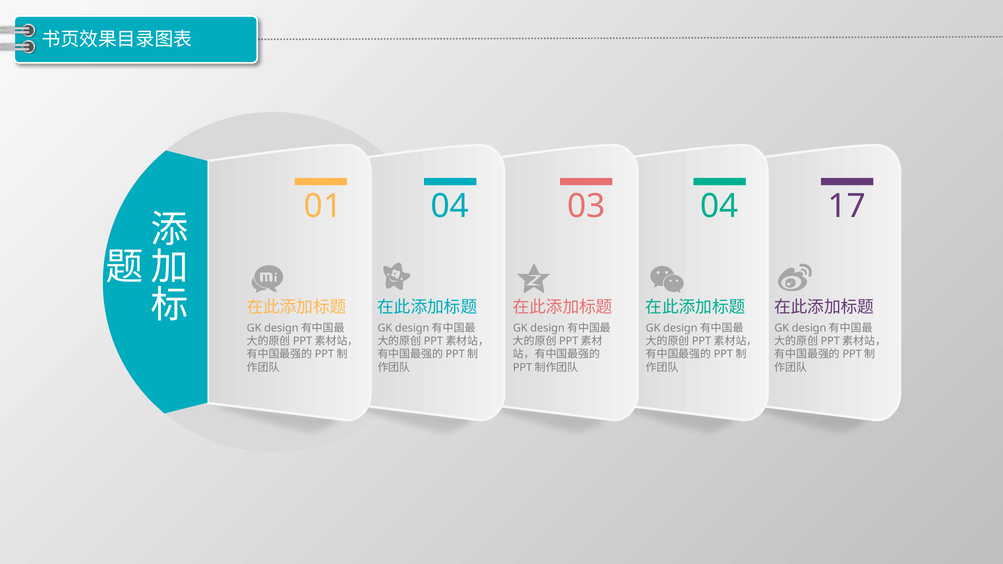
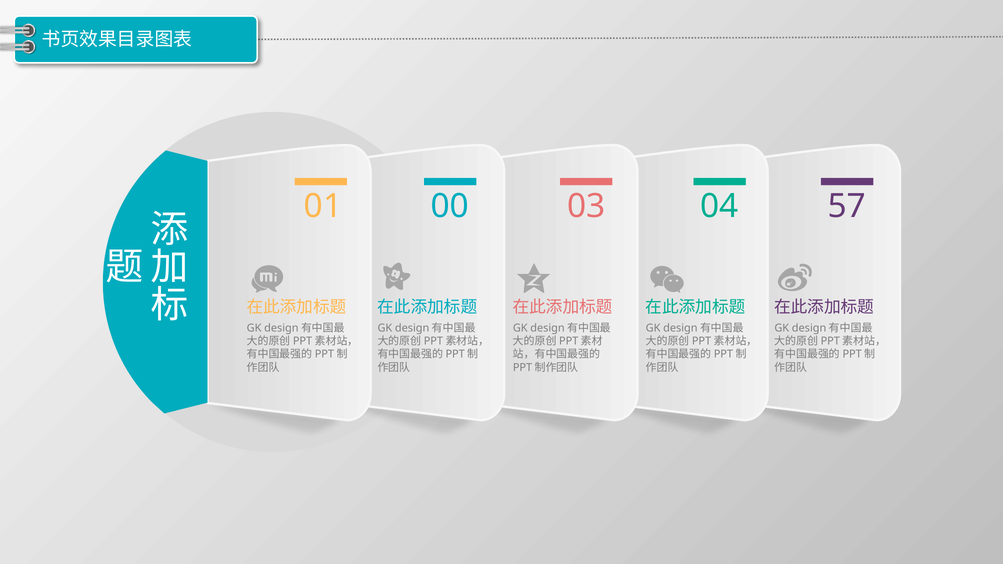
01 04: 04 -> 00 (450, 206)
17: 17 -> 57 (847, 206)
